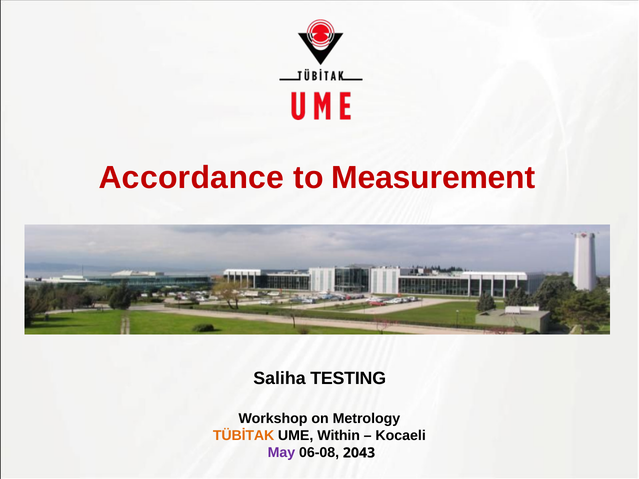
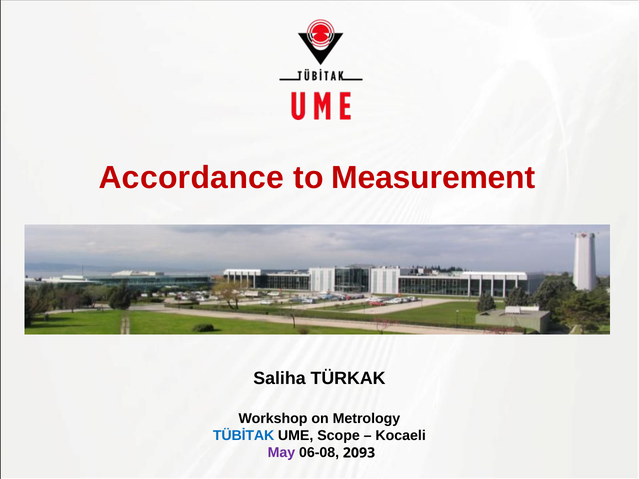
TESTING: TESTING -> TÜRKAK (348, 379)
TÜBİTAK colour: orange -> blue (244, 436)
Within: Within -> Scope (339, 436)
2043: 2043 -> 2093 (359, 453)
